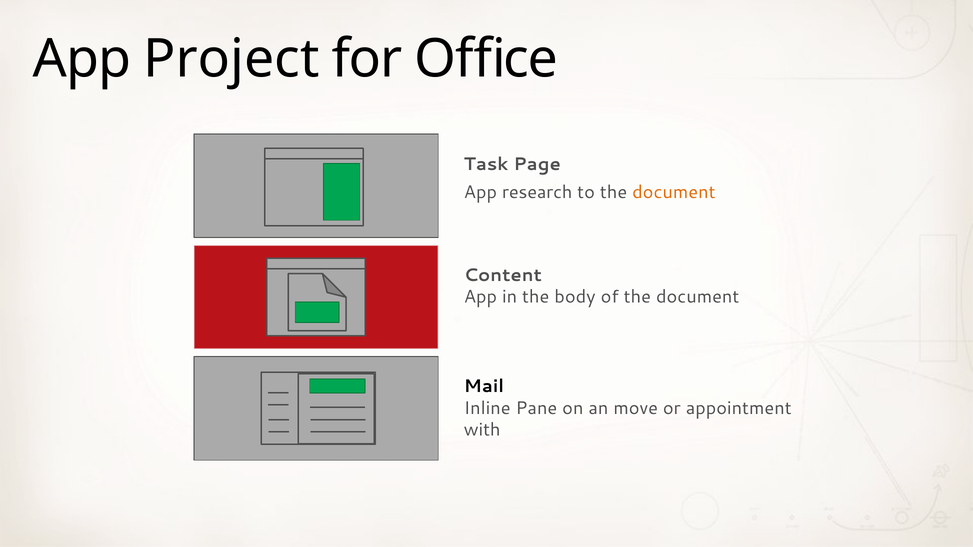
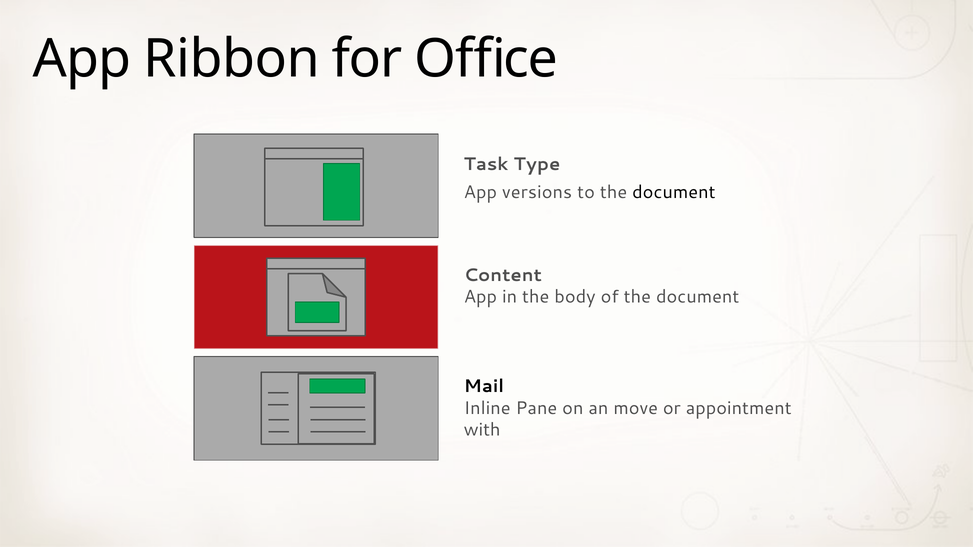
Project: Project -> Ribbon (232, 59)
Page: Page -> Type (537, 164)
research: research -> versions (537, 192)
document colour: orange -> black (674, 192)
